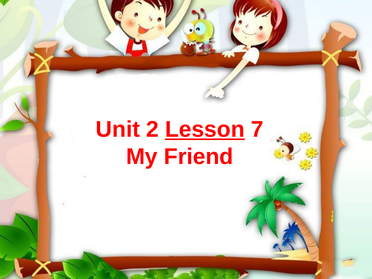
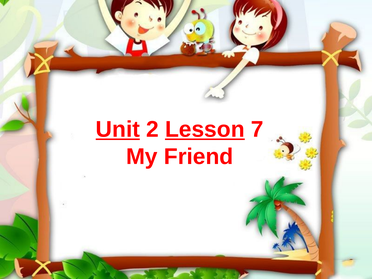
Unit underline: none -> present (118, 129)
